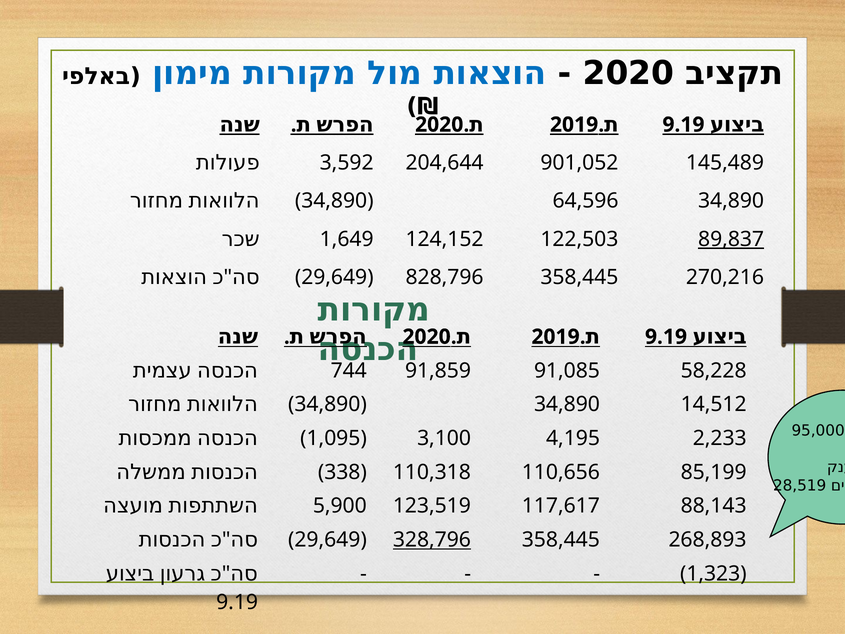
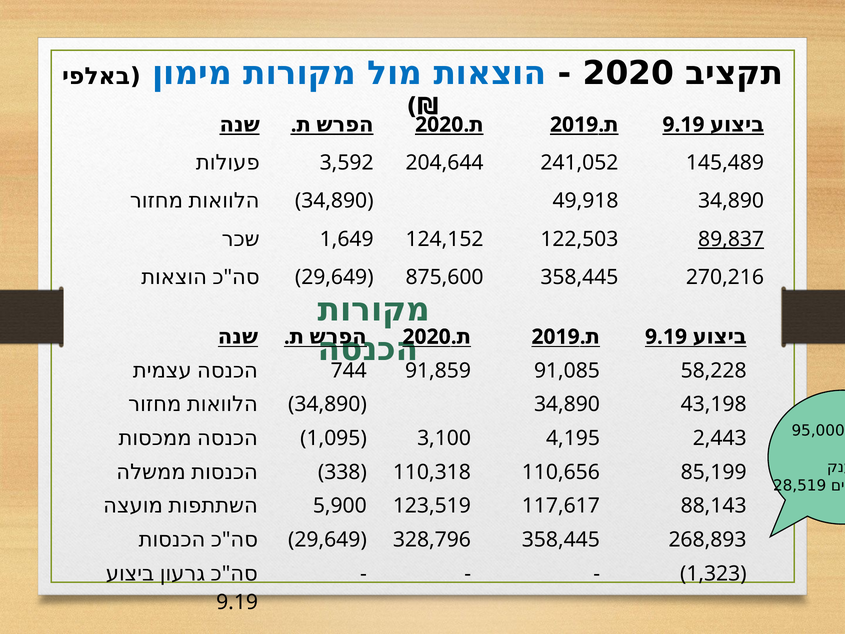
901,052: 901,052 -> 241,052 (579, 163)
64,596: 64,596 -> 49,918 (586, 201)
828,796: 828,796 -> 875,600 (445, 277)
14,512: 14,512 -> 43,198 (714, 404)
2,233: 2,233 -> 2,443 (720, 438)
328,796 underline: present -> none (432, 540)
